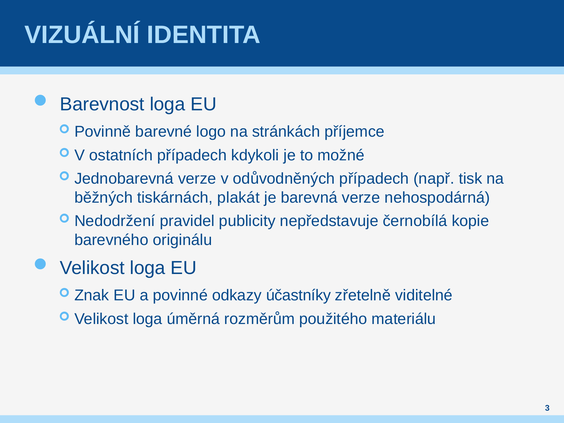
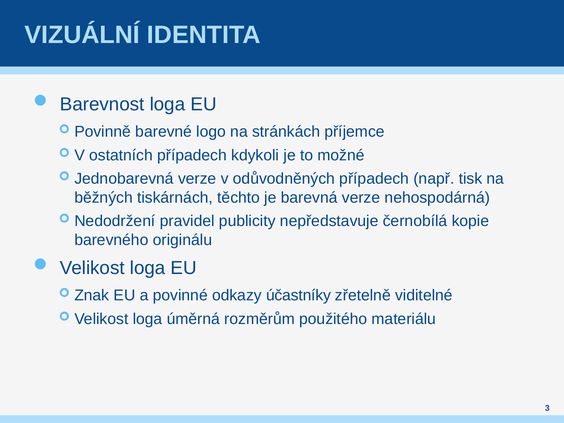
plakát: plakát -> těchto (239, 198)
